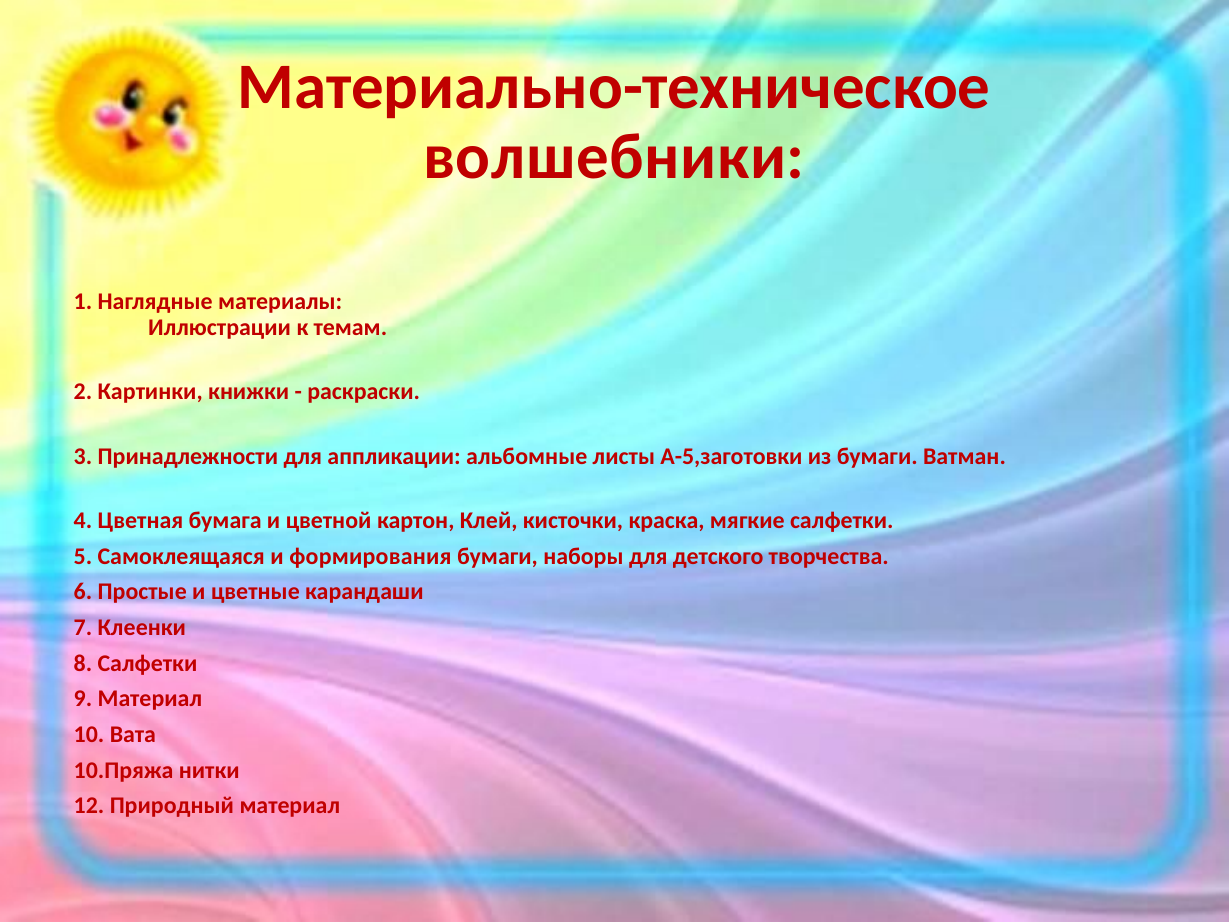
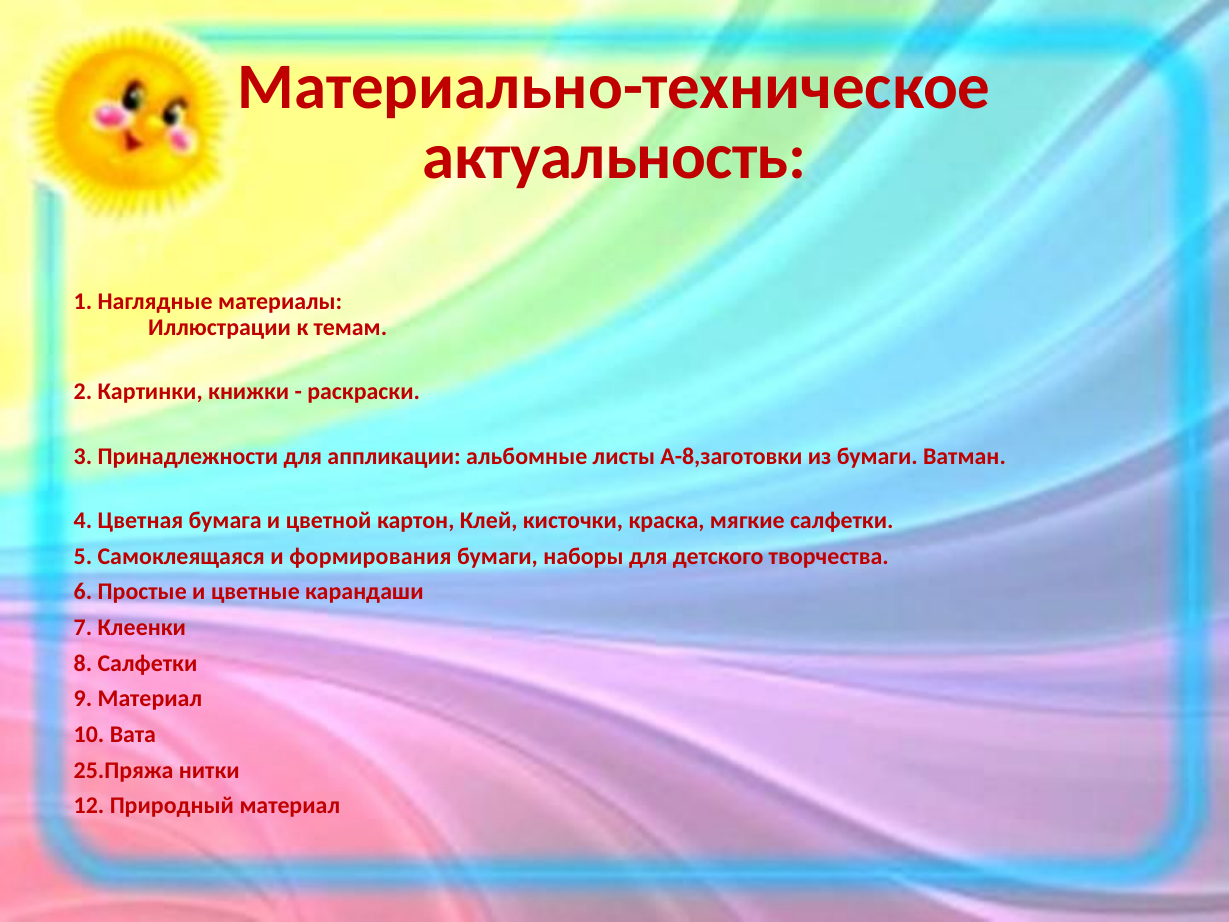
волшебники: волшебники -> актуальность (615, 157)
А-5,заготовки: А-5,заготовки -> А-8,заготовки (731, 456)
10.Пряжа: 10.Пряжа -> 25.Пряжа (124, 770)
